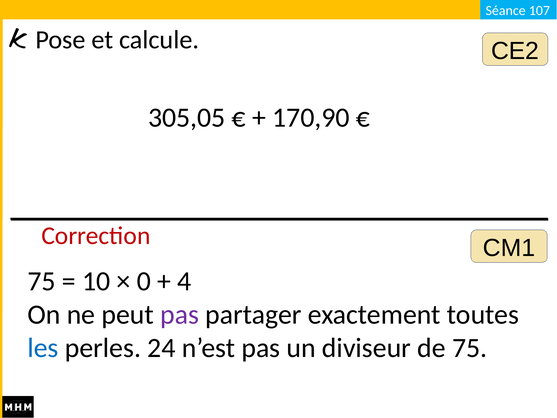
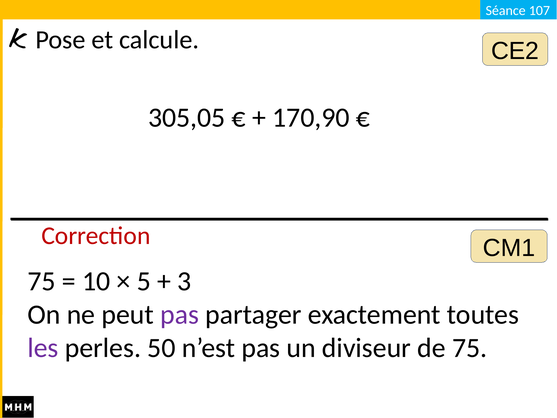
0: 0 -> 5 (144, 281)
4: 4 -> 3 (184, 281)
les colour: blue -> purple (43, 348)
24: 24 -> 50 (161, 348)
